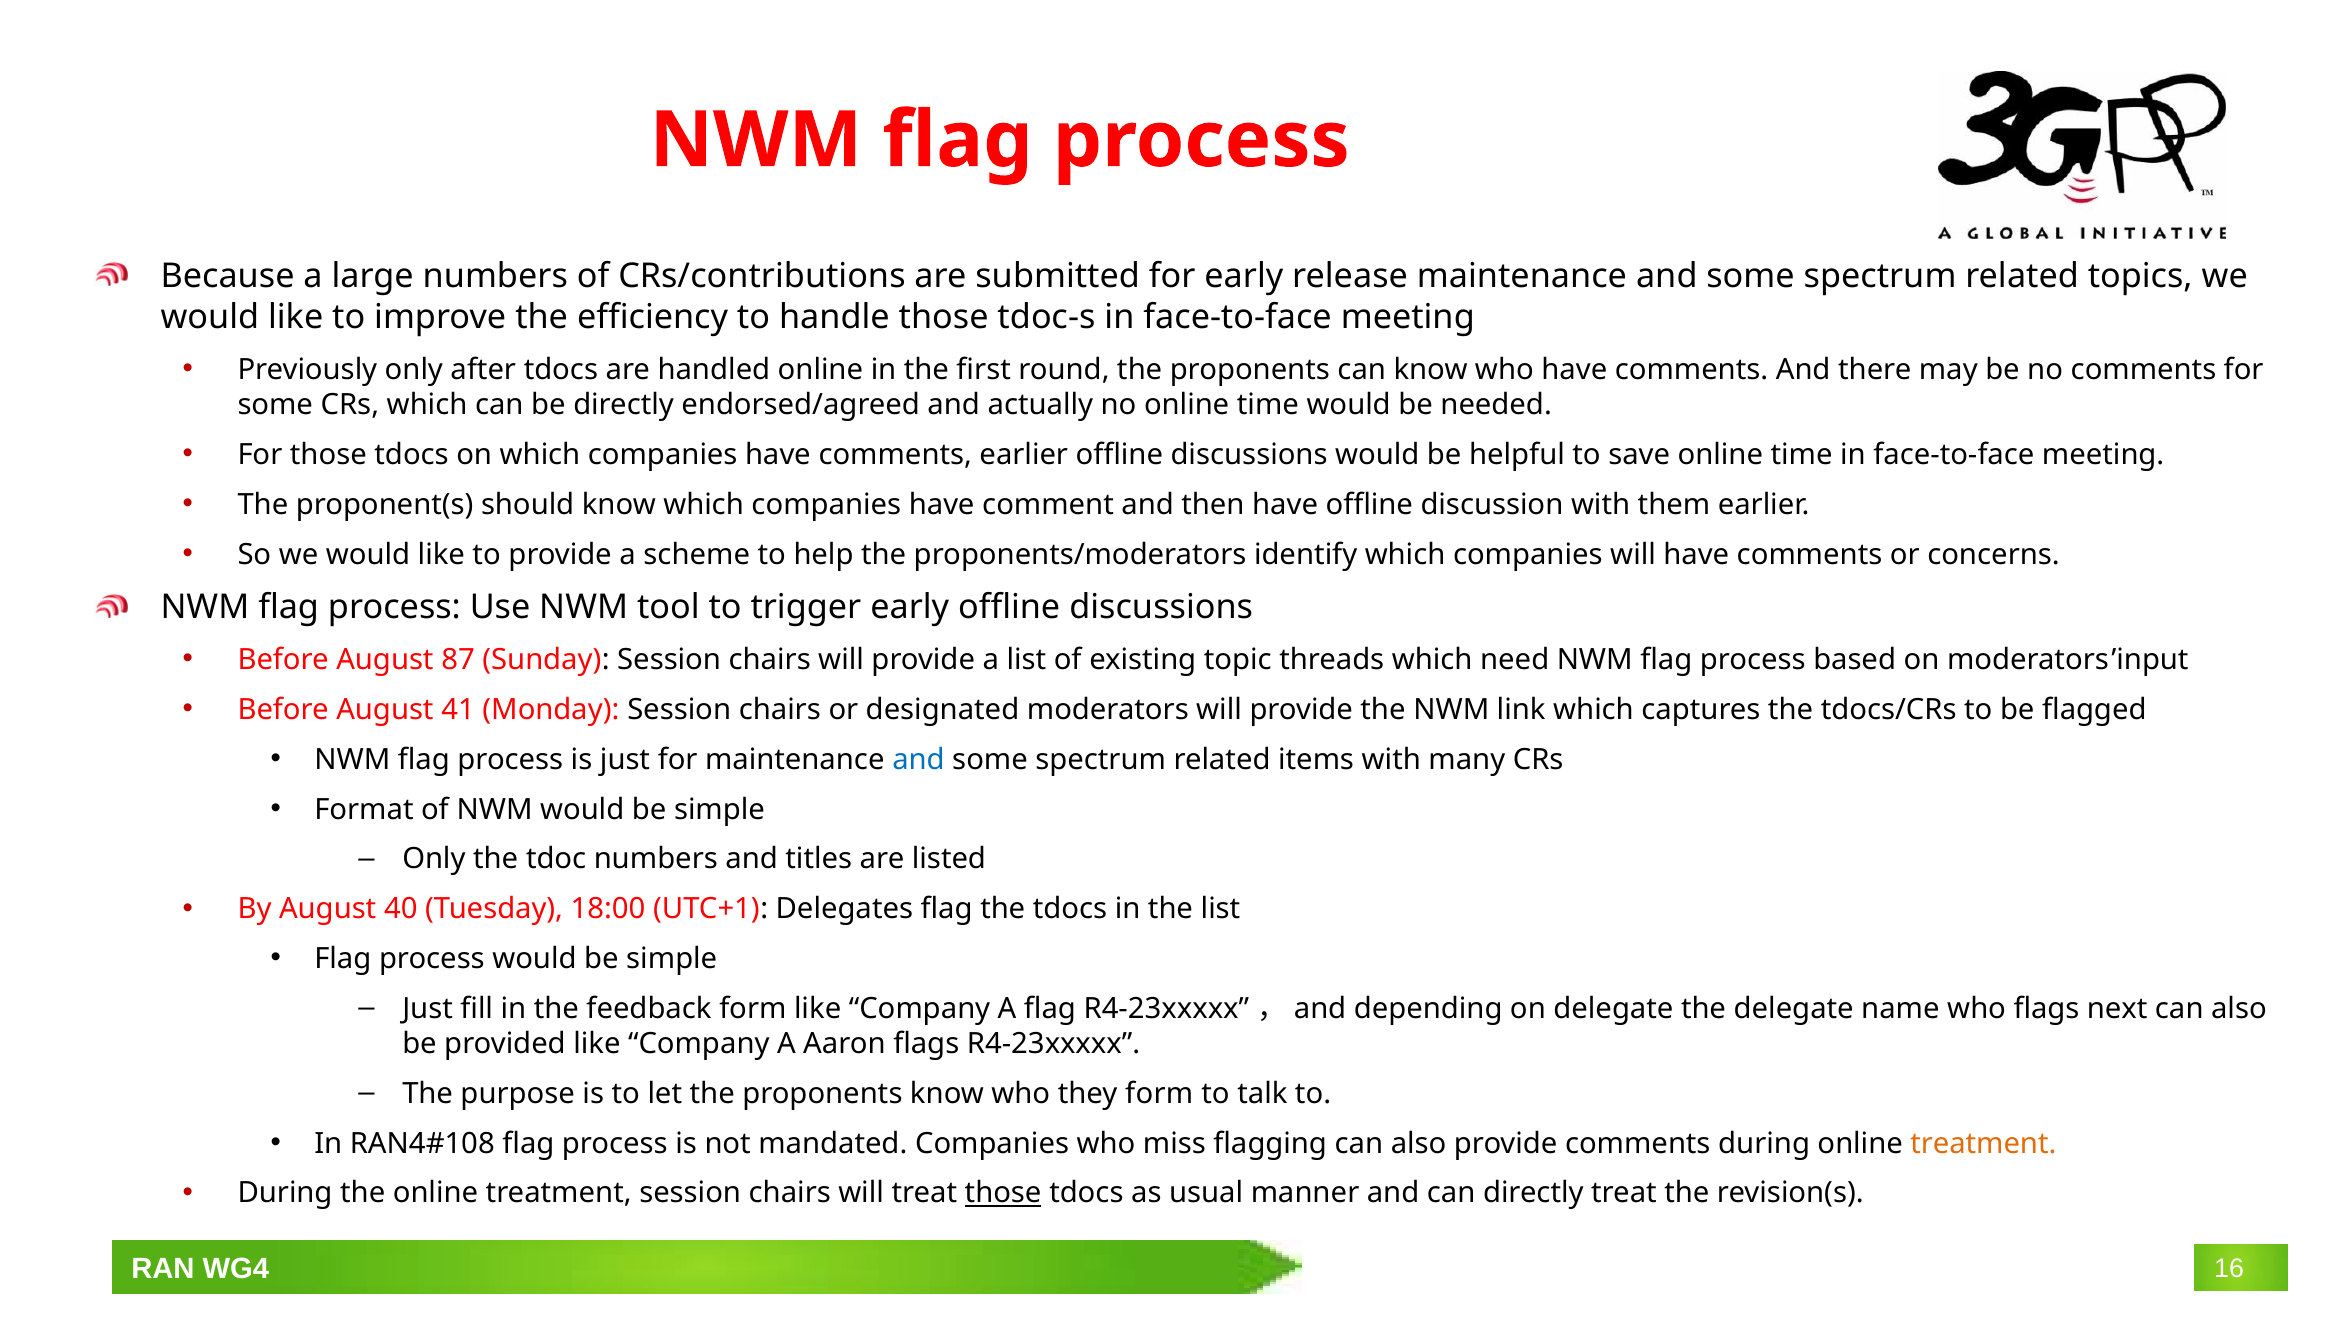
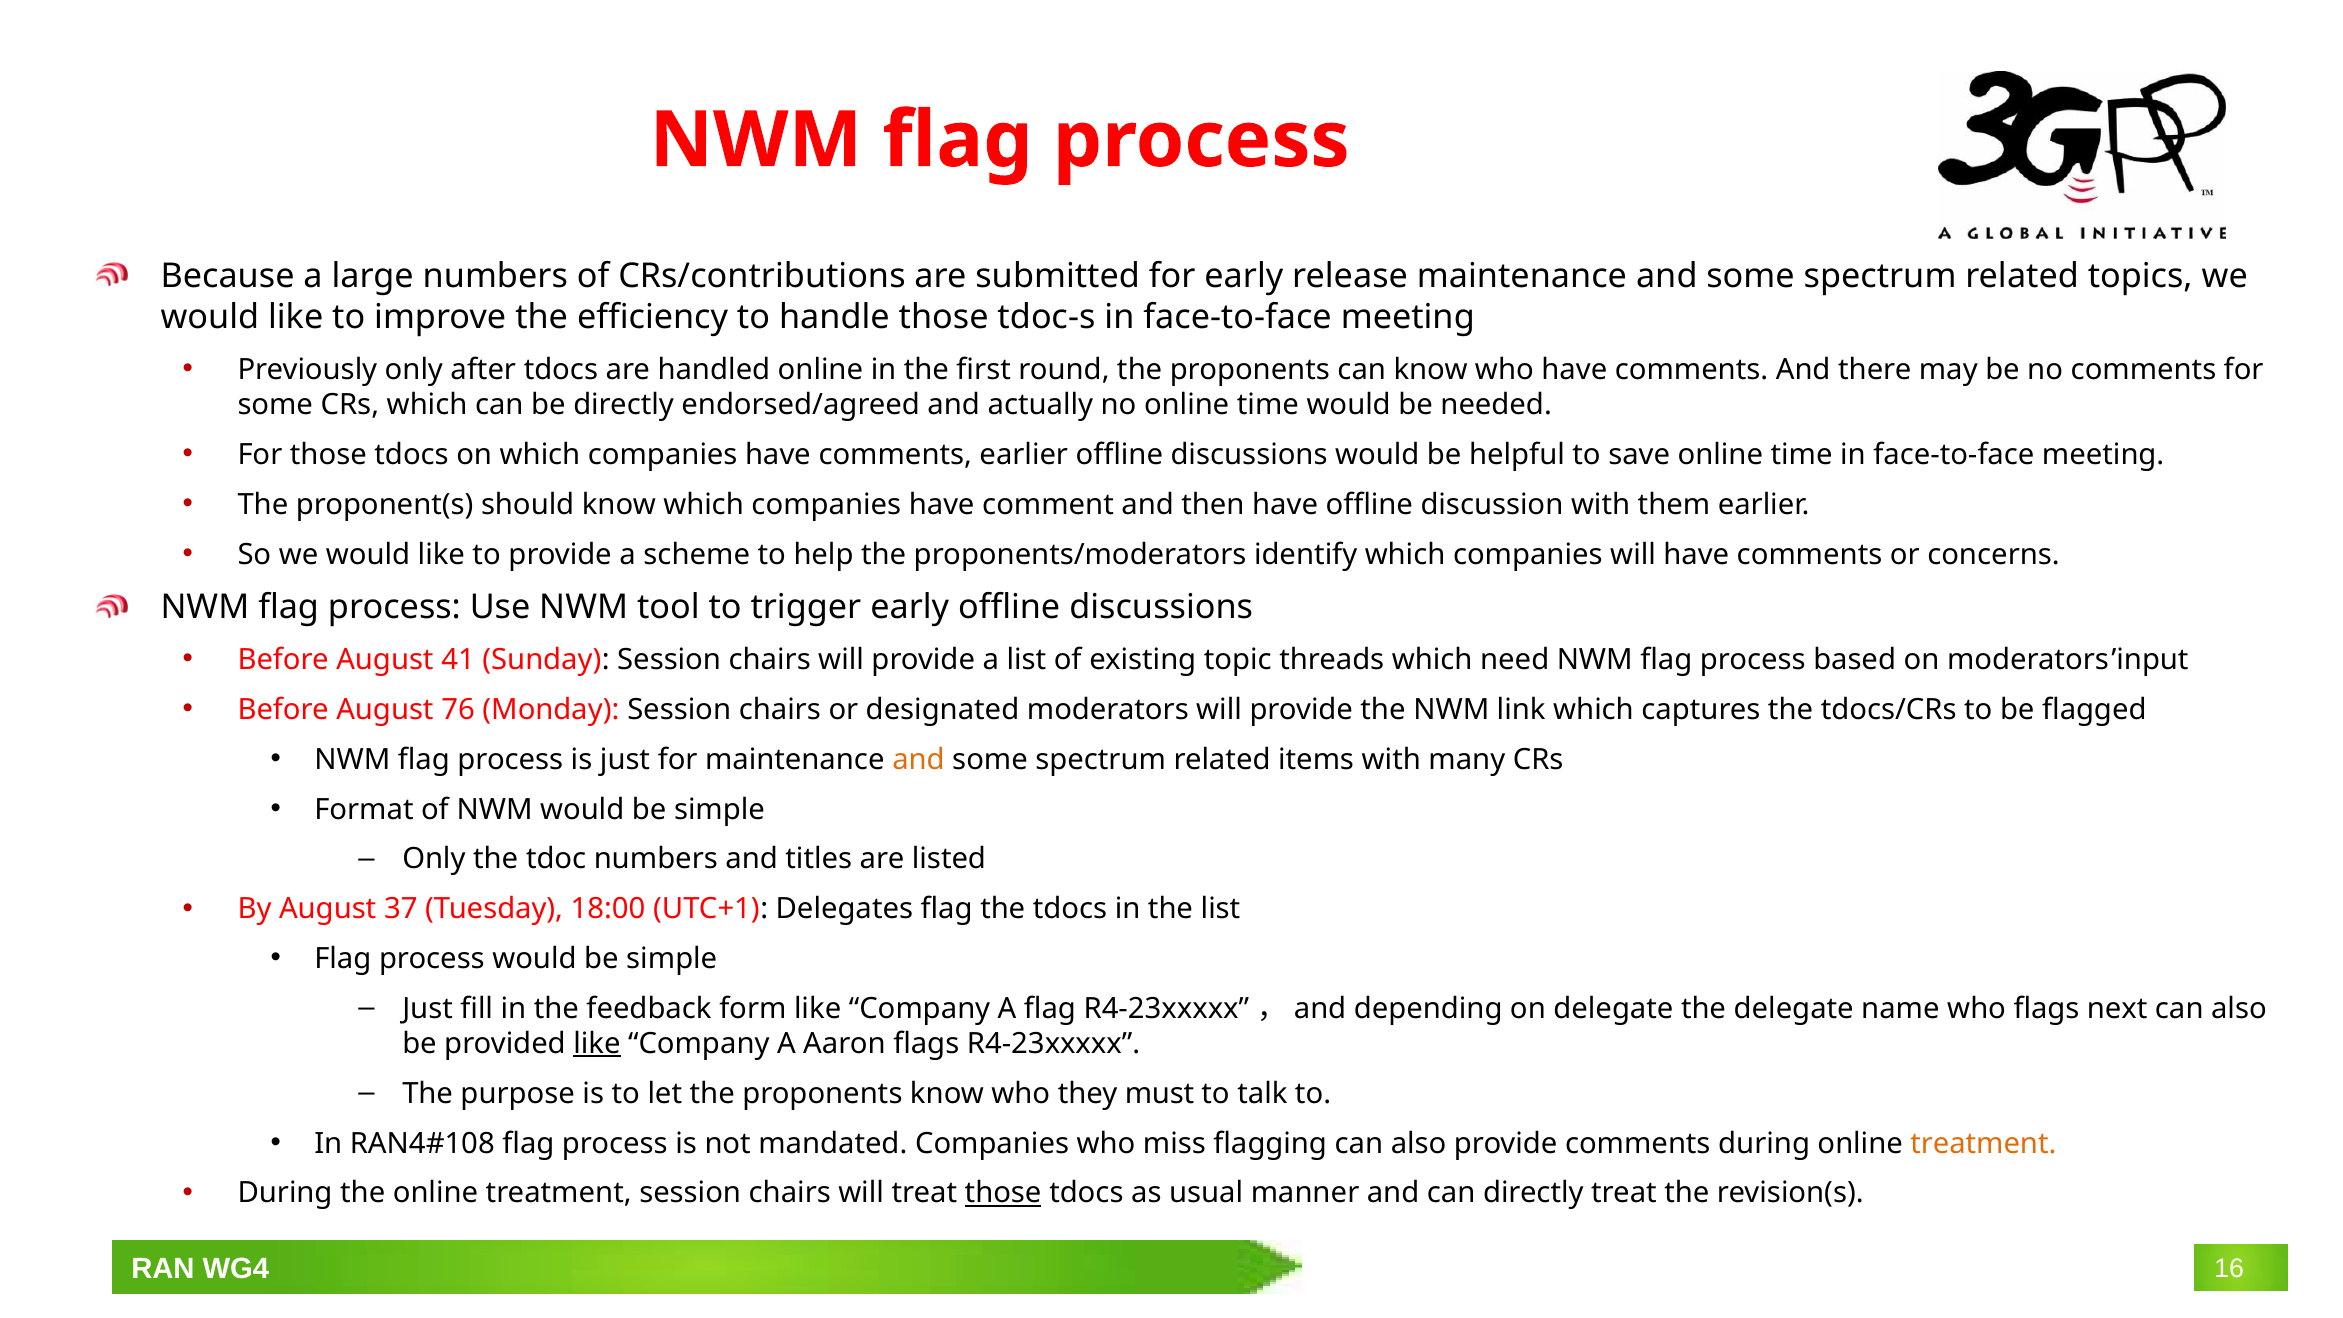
87: 87 -> 41 (458, 660)
41: 41 -> 76 (458, 710)
and colour: blue -> orange (918, 760)
40: 40 -> 37 (401, 909)
like underline: none -> present (597, 1044)
they form: form -> must (1159, 1094)
